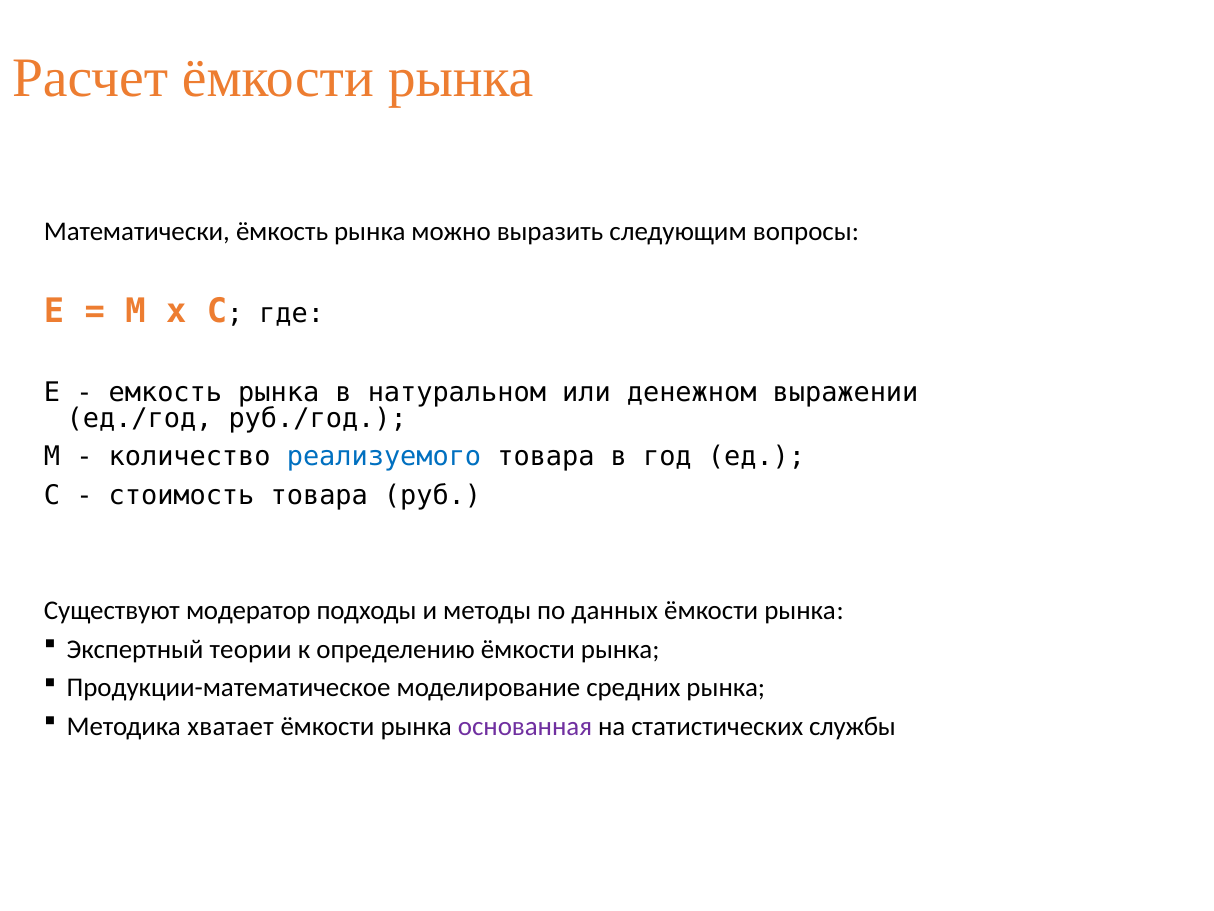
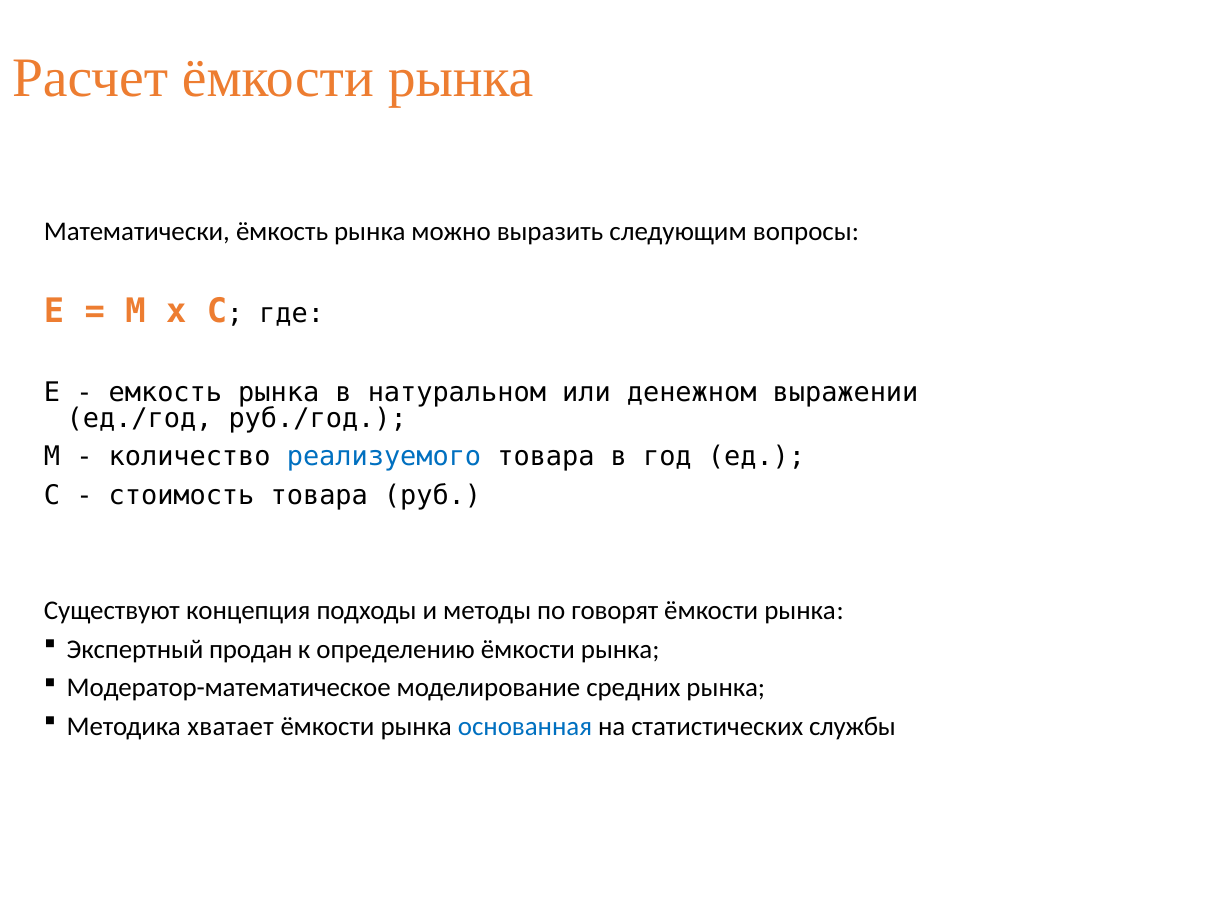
модератор: модератор -> концепция (248, 610)
данных: данных -> говорят (615, 610)
теории: теории -> продан (251, 649)
Продукции-математическое: Продукции-математическое -> Модератор-математическое (229, 688)
основанная colour: purple -> blue (525, 726)
